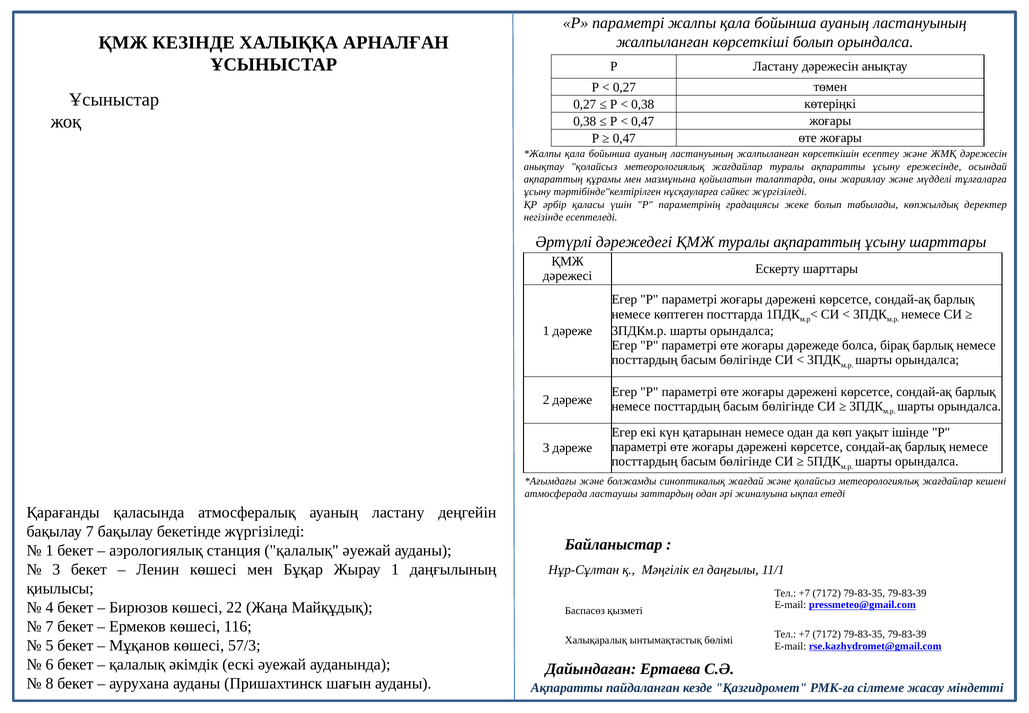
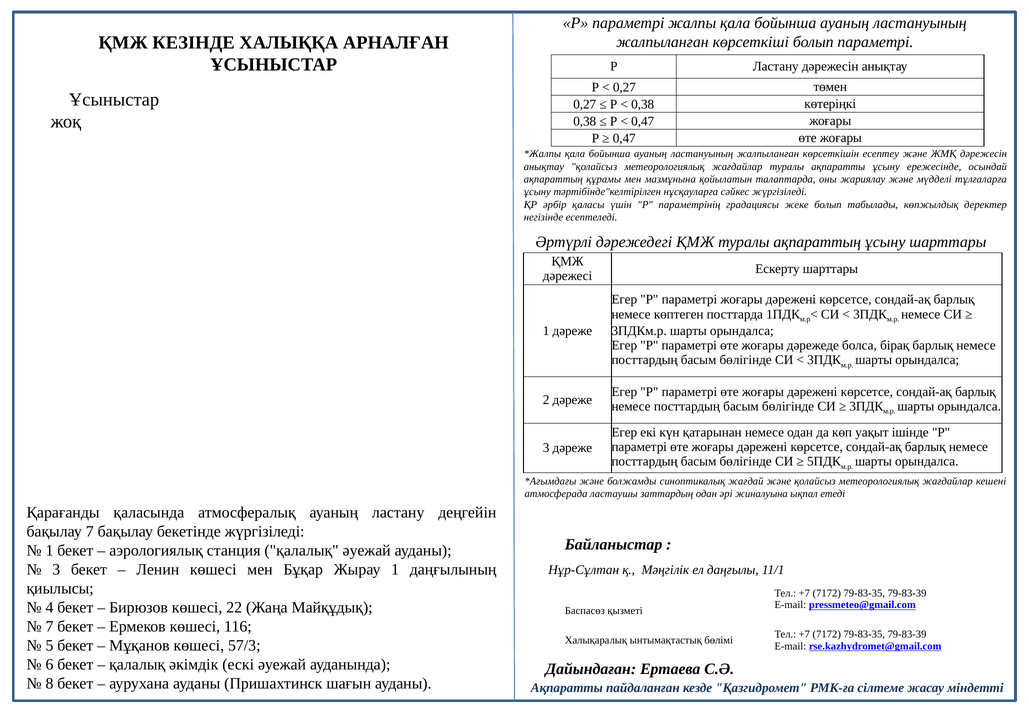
болып орындалса: орындалса -> параметрі (875, 42)
